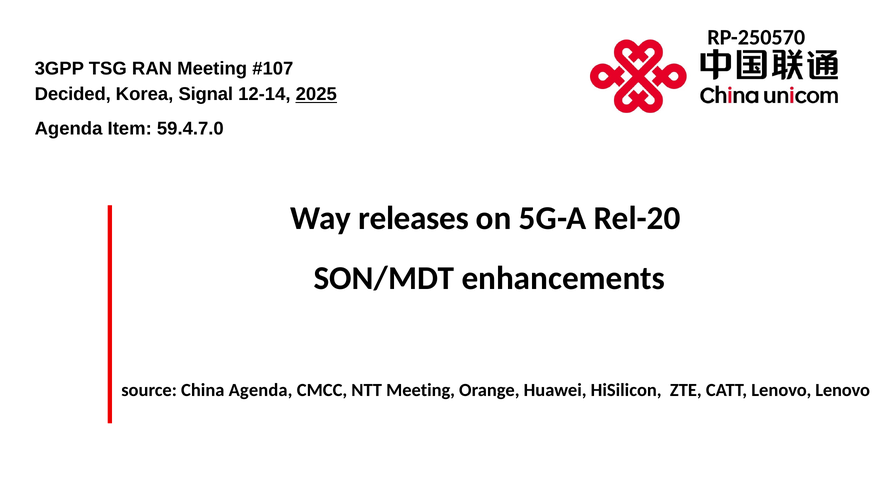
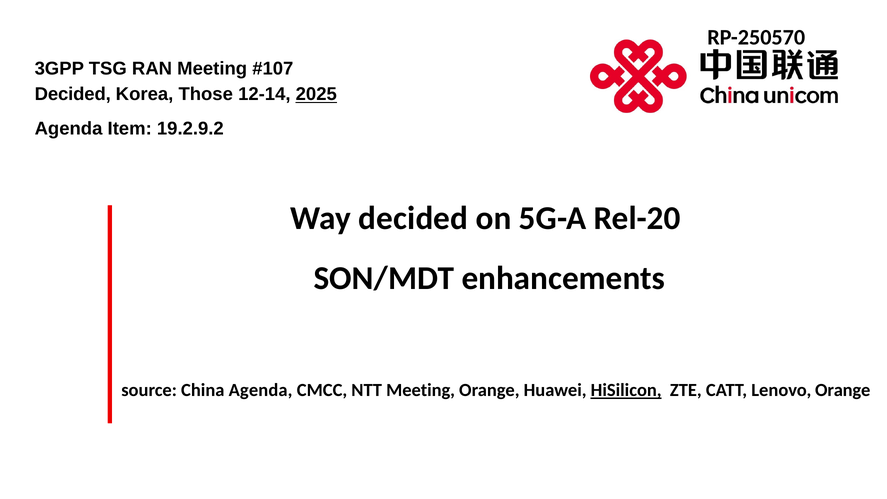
Signal: Signal -> Those (206, 94)
59.4.7.0: 59.4.7.0 -> 19.2.9.2 (190, 129)
Way releases: releases -> decided (413, 218)
HiSilicon underline: none -> present (626, 390)
Lenovo Lenovo: Lenovo -> Orange (843, 390)
